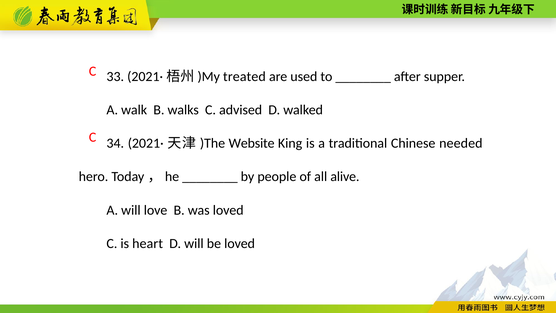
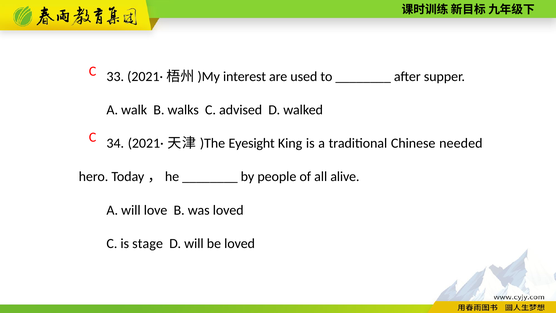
treated: treated -> interest (245, 76)
Website: Website -> Eyesight (252, 143)
heart: heart -> stage (148, 243)
